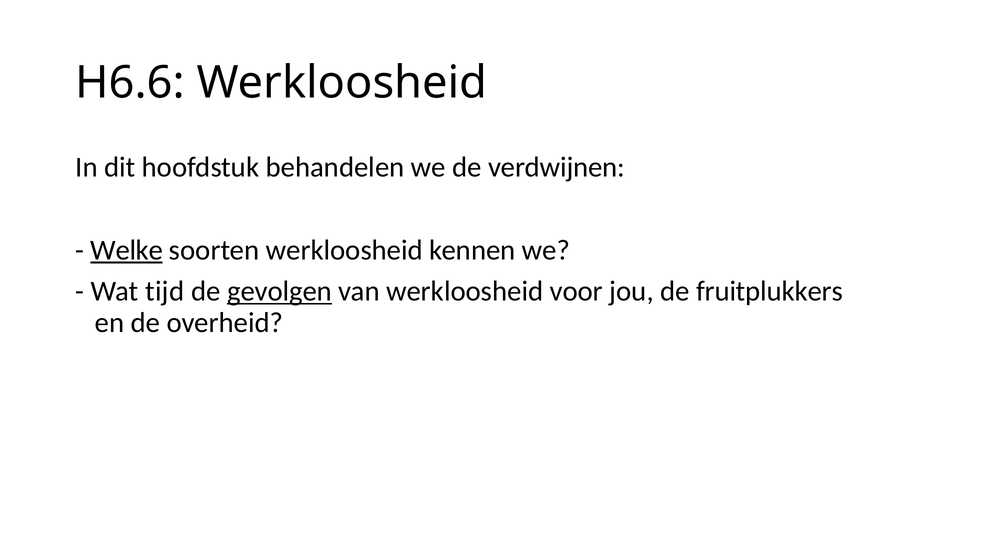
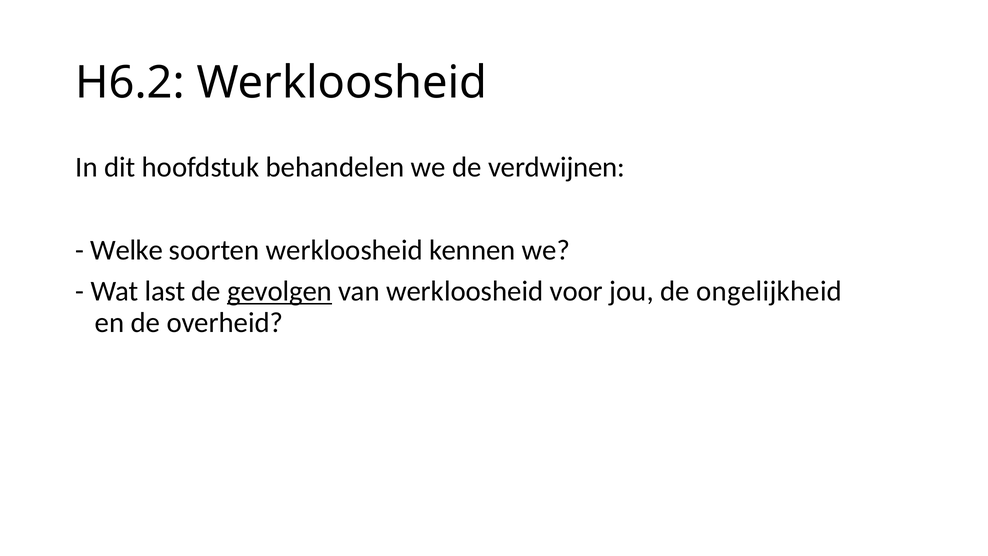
H6.6: H6.6 -> H6.2 (130, 83)
Welke underline: present -> none (127, 250)
tijd: tijd -> last (165, 291)
fruitplukkers: fruitplukkers -> ongelijkheid (769, 291)
